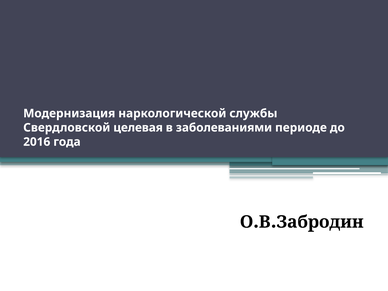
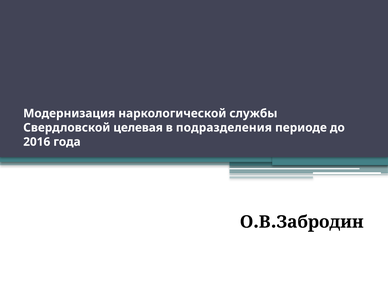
заболеваниями: заболеваниями -> подразделения (224, 128)
